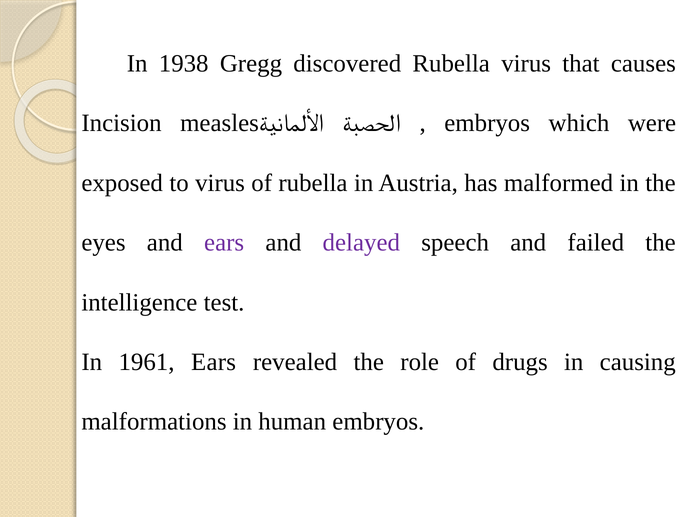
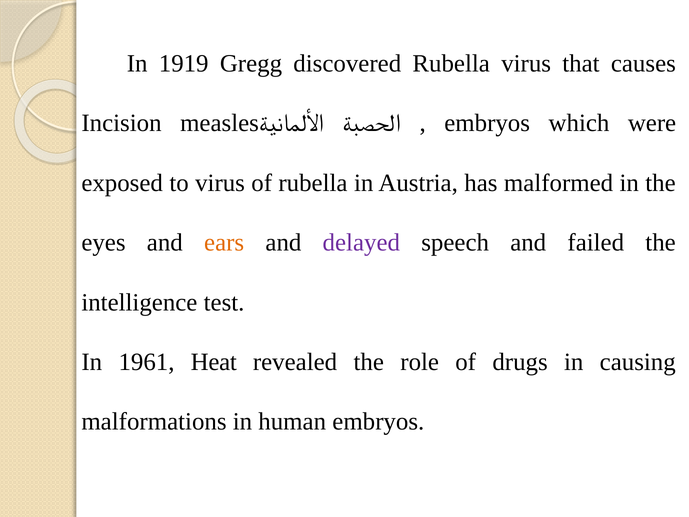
1938: 1938 -> 1919 (184, 64)
ears colour: purple -> orange (224, 243)
1961 Ears: Ears -> Heat (214, 362)
